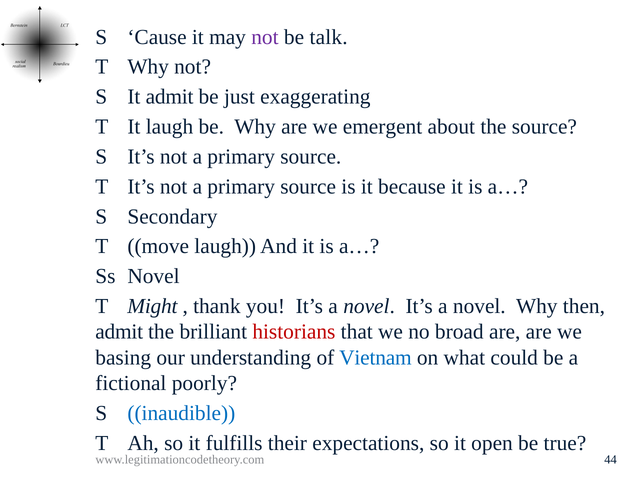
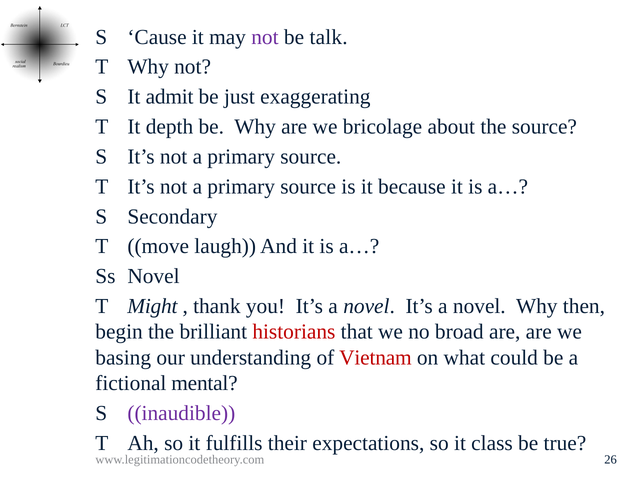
It laugh: laugh -> depth (169, 127)
emergent: emergent -> bricolage (382, 127)
admit: admit -> begin (119, 332)
Vietnam colour: blue -> red (375, 357)
poorly: poorly -> mental (204, 383)
inaudible colour: blue -> purple (181, 413)
open: open -> class (492, 443)
44: 44 -> 26 (611, 459)
